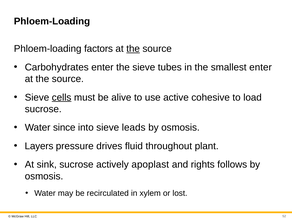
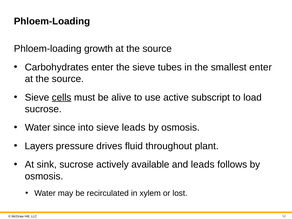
factors: factors -> growth (99, 49)
the underline: present -> none (133, 49)
cohesive: cohesive -> subscript (211, 97)
apoplast: apoplast -> available (150, 165)
and rights: rights -> leads (203, 165)
